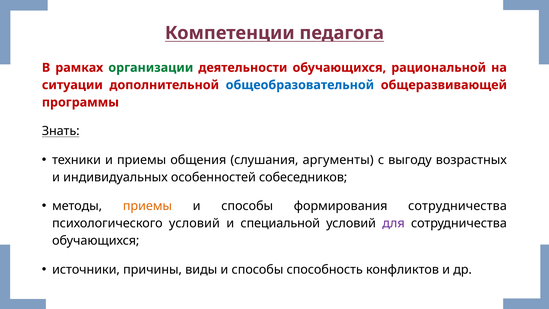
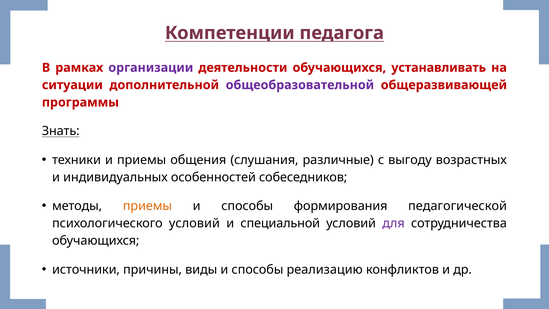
организации colour: green -> purple (151, 68)
рациональной: рациональной -> устанавливать (439, 68)
общеобразовательной colour: blue -> purple (300, 85)
аргументы: аргументы -> различные (338, 160)
формирования сотрудничества: сотрудничества -> педагогической (458, 206)
способность: способность -> реализацию (325, 269)
